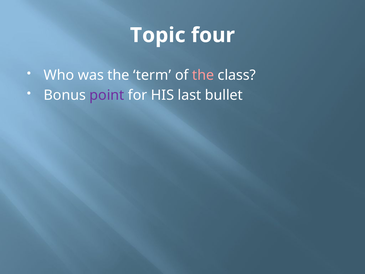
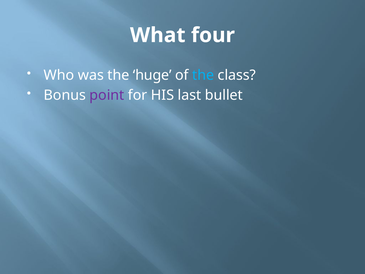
Topic: Topic -> What (158, 35)
term: term -> huge (152, 75)
the colour: pink -> light blue (203, 75)
